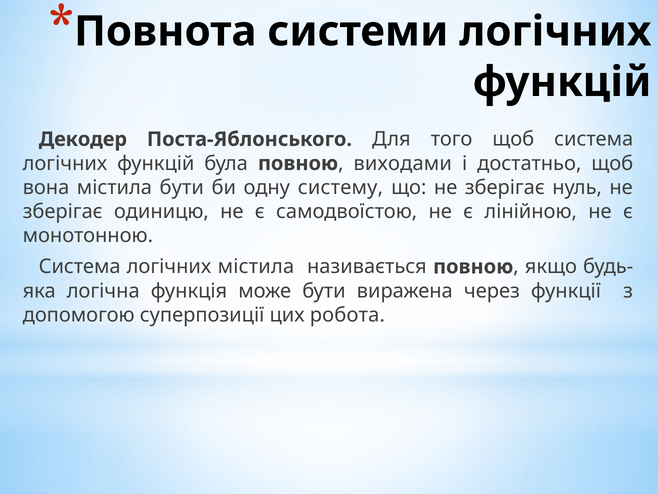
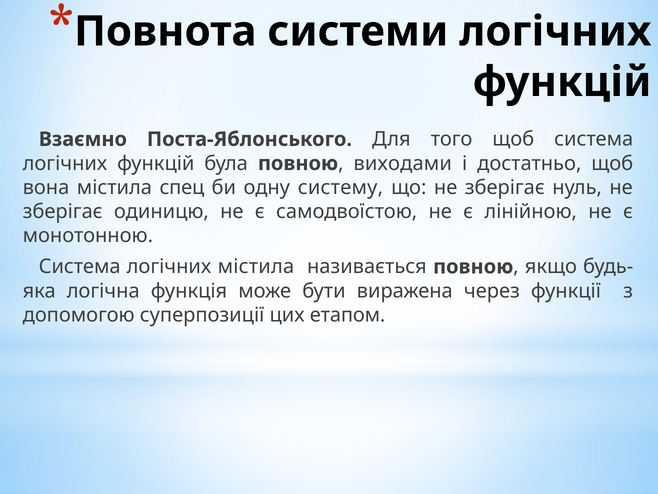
Декодер: Декодер -> Взаємно (83, 139)
містила бути: бути -> спец (182, 187)
робота: робота -> етапом (348, 315)
